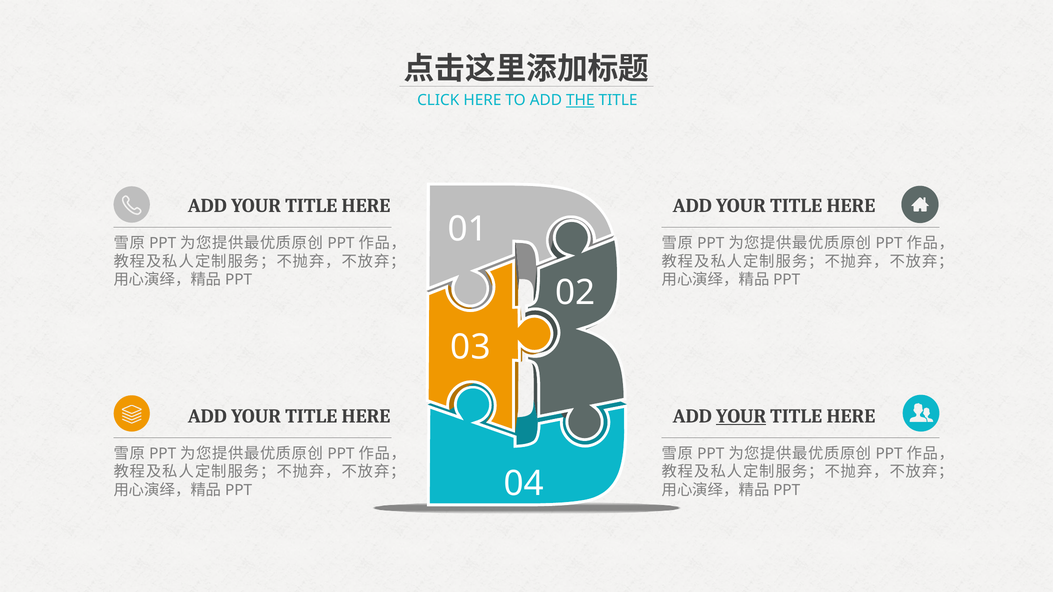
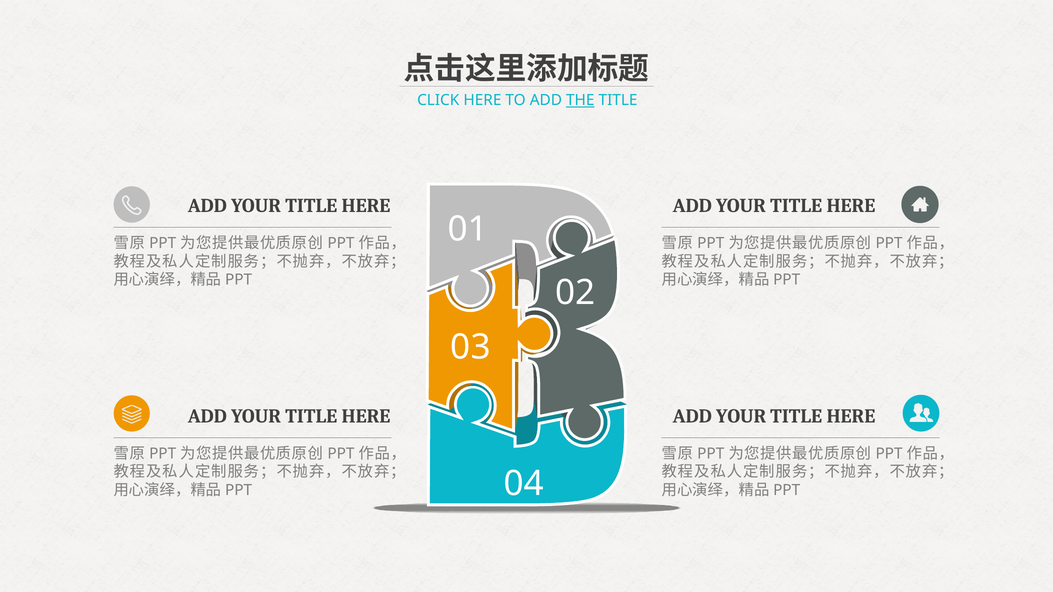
YOUR underline: present -> none (741, 416)
